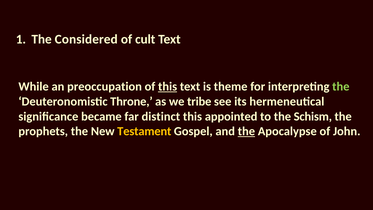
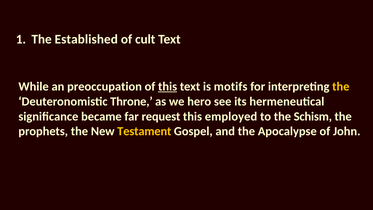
Considered: Considered -> Established (86, 39)
theme: theme -> motifs (231, 86)
the colour: light green -> yellow (341, 86)
tribe: tribe -> hero (199, 101)
distinct: distinct -> request (161, 116)
appointed: appointed -> employed (231, 116)
the underline: present -> none (246, 131)
